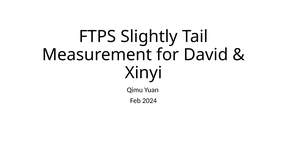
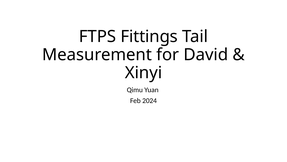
Slightly: Slightly -> Fittings (149, 36)
